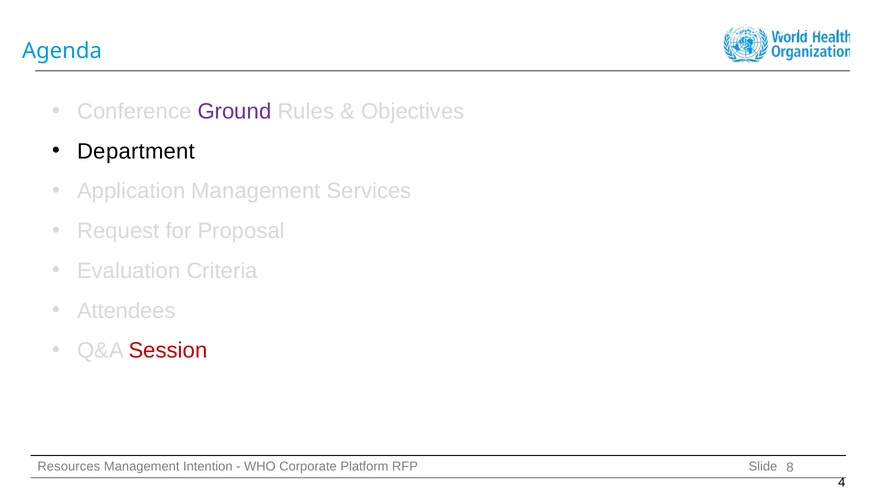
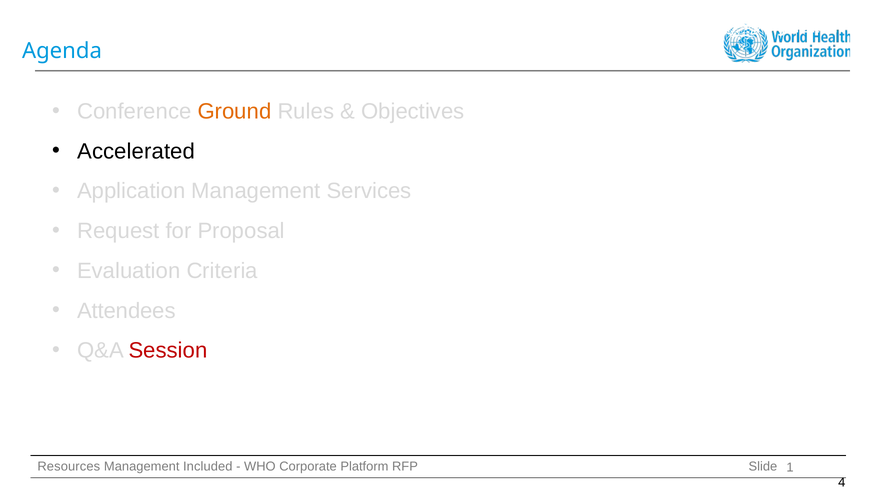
Ground colour: purple -> orange (234, 111)
Department: Department -> Accelerated (136, 151)
Intention: Intention -> Included (208, 466)
8: 8 -> 1 (790, 467)
